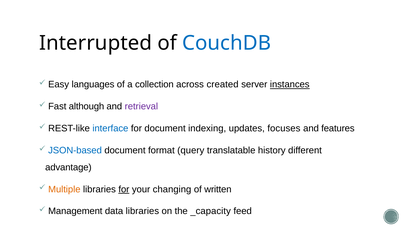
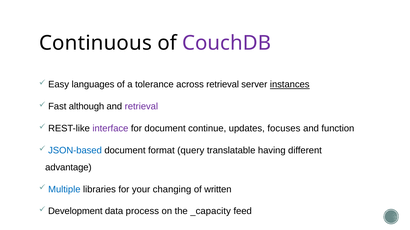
Interrupted: Interrupted -> Continuous (95, 43)
CouchDB colour: blue -> purple (227, 43)
collection: collection -> tolerance (154, 85)
across created: created -> retrieval (223, 85)
interface colour: blue -> purple (110, 129)
indexing: indexing -> continue (207, 129)
features: features -> function (338, 129)
history: history -> having (272, 151)
Multiple colour: orange -> blue (64, 190)
for underline: present -> none (124, 190)
Management: Management -> Development (75, 212)
data libraries: libraries -> process (142, 212)
